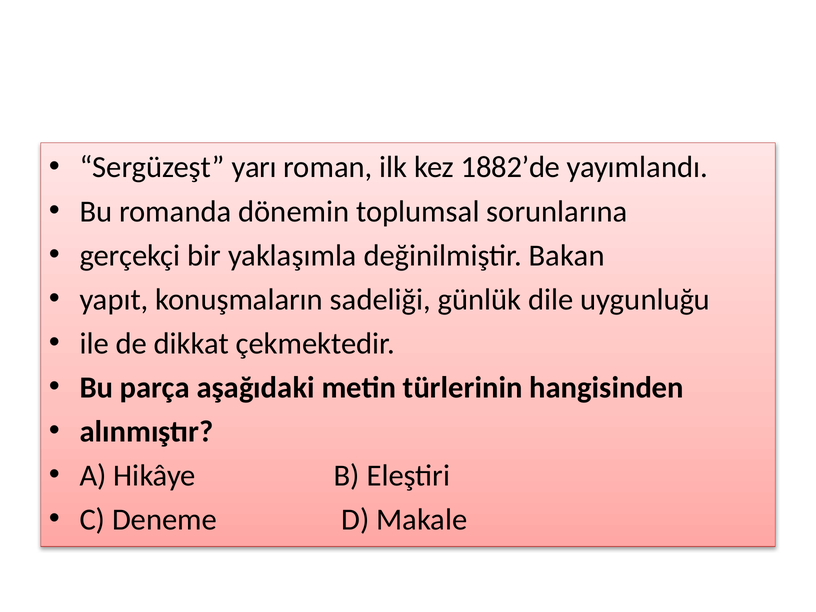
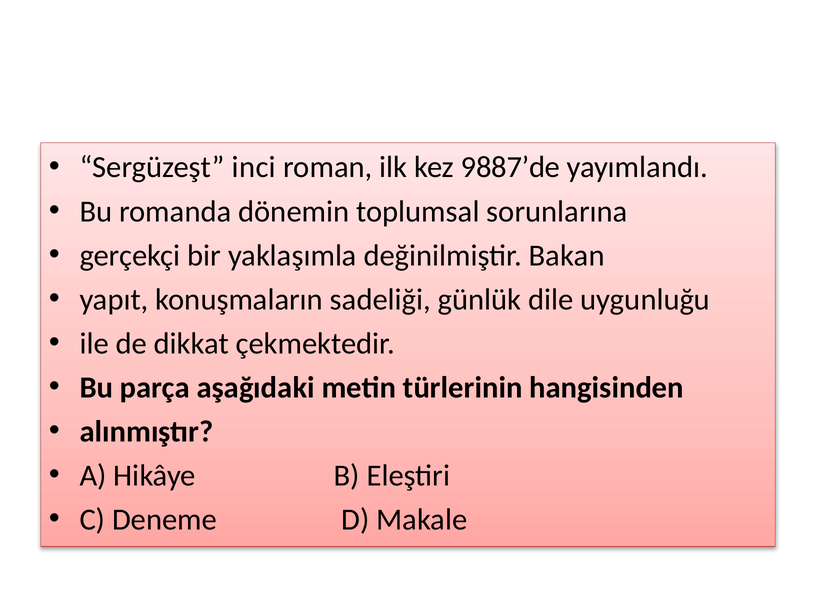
yarı: yarı -> inci (254, 167)
1882’de: 1882’de -> 9887’de (510, 167)
